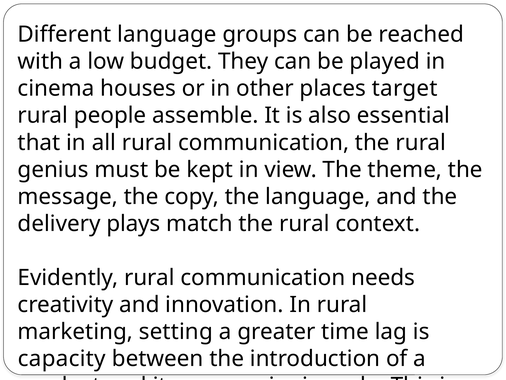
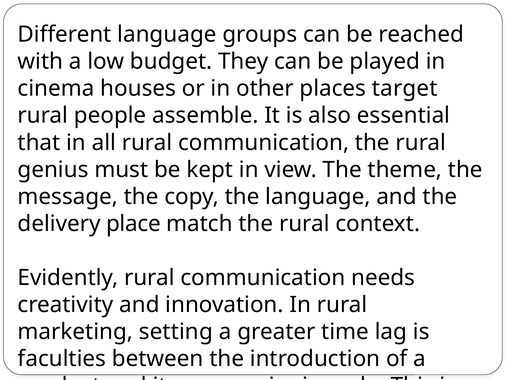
plays: plays -> place (133, 223)
capacity: capacity -> faculties (62, 358)
